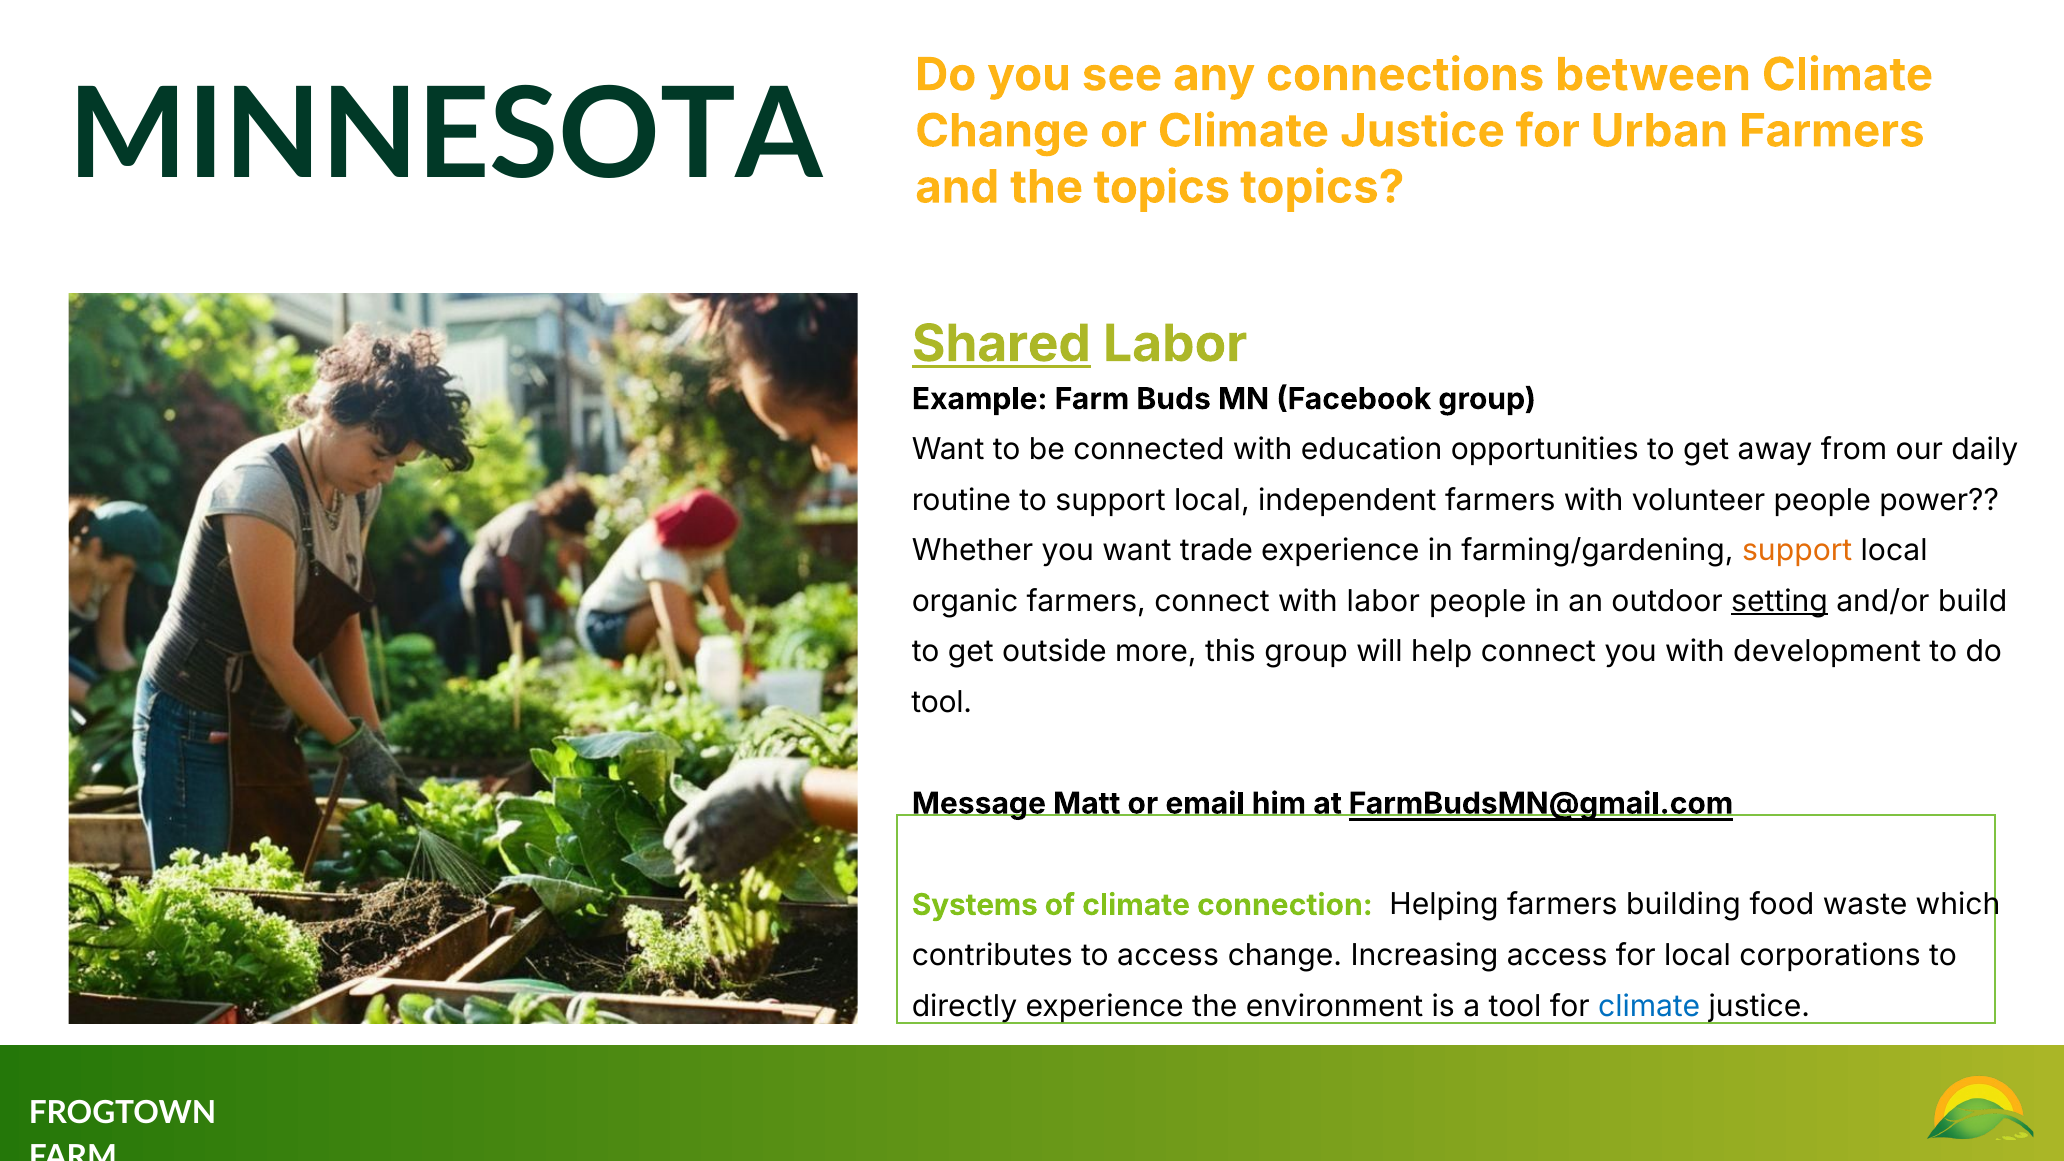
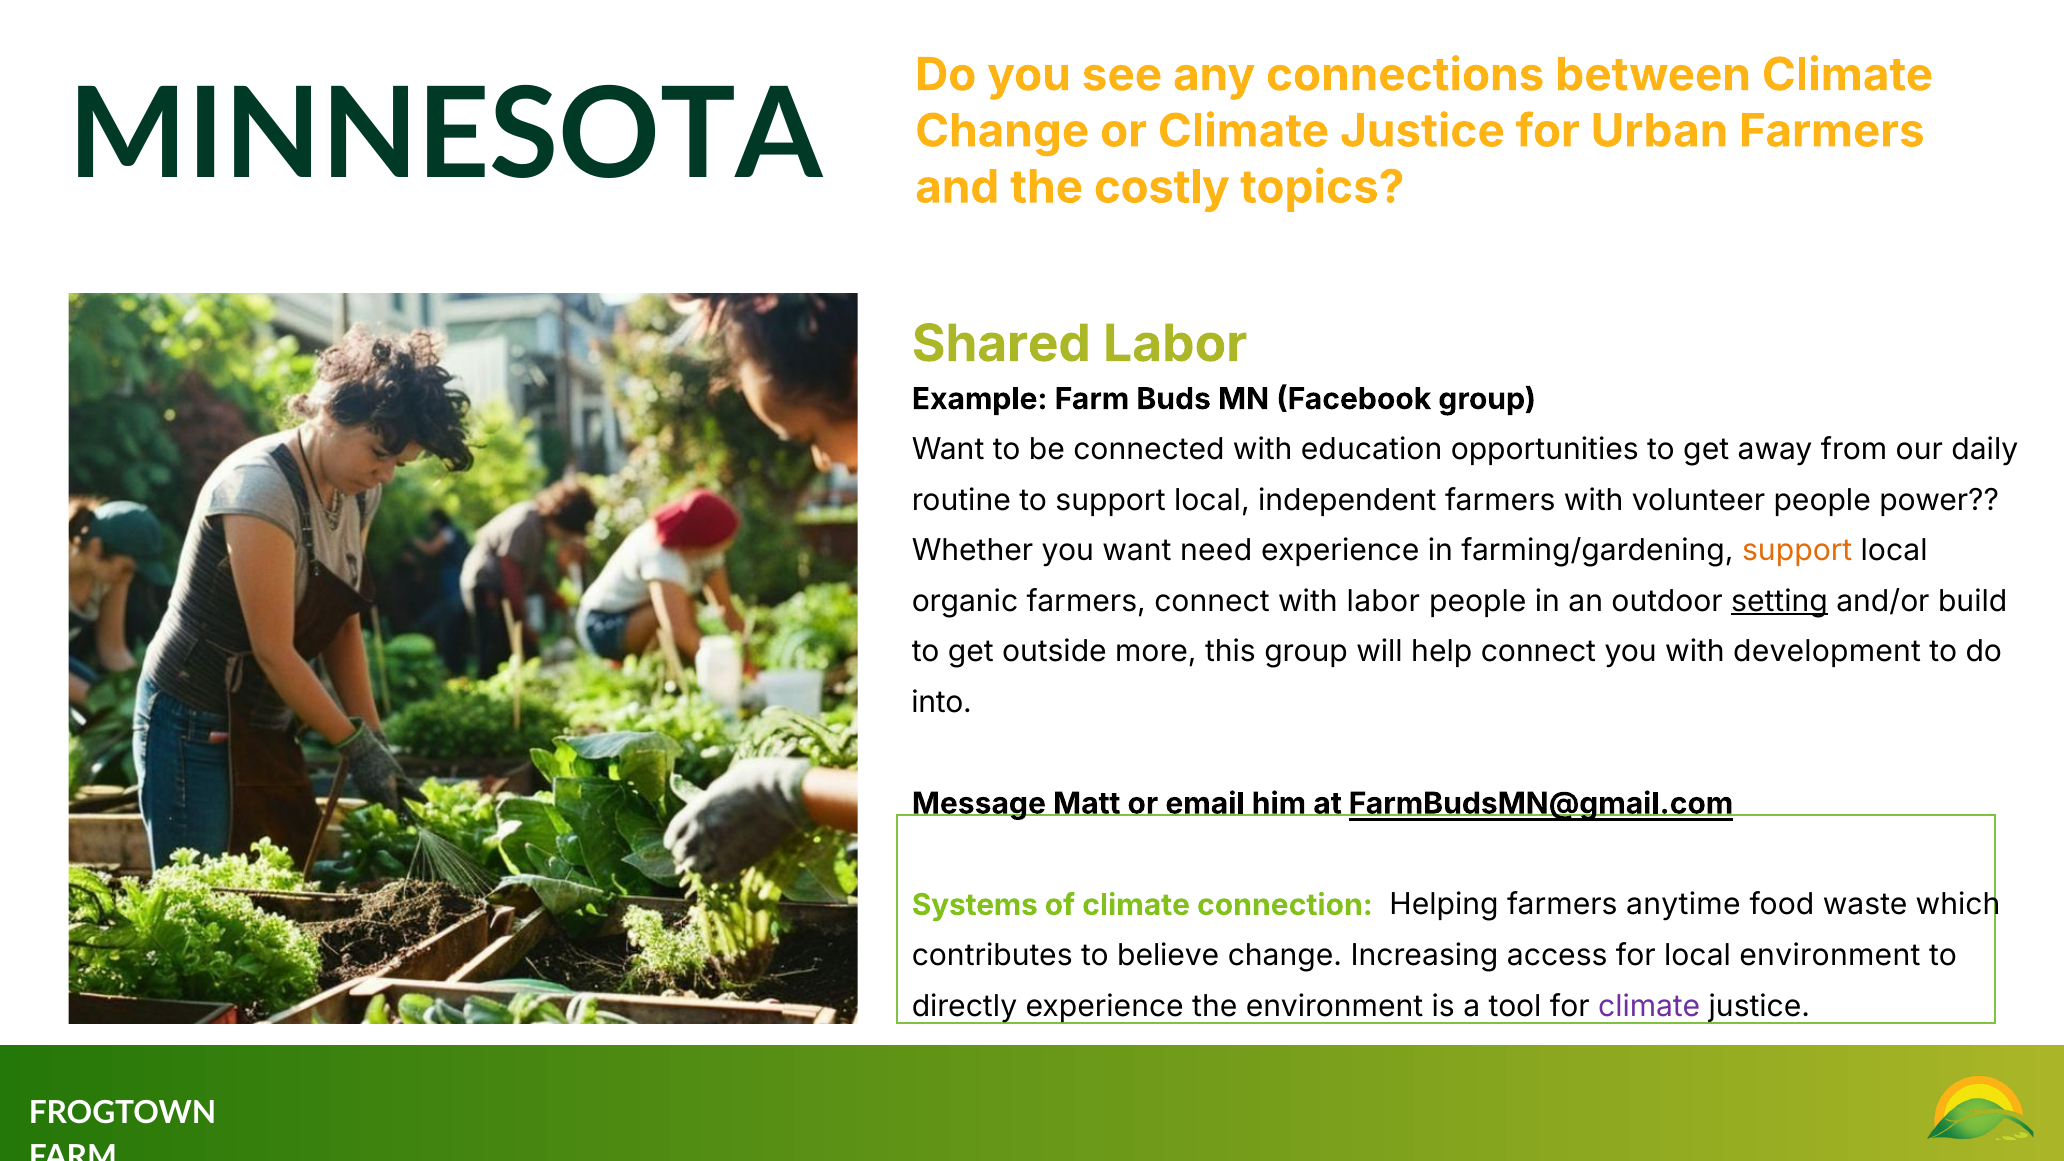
the topics: topics -> costly (1162, 187)
Shared underline: present -> none (1001, 344)
trade: trade -> need (1216, 551)
tool: tool -> into (942, 702)
building: building -> anytime (1683, 905)
to access: access -> believe (1168, 956)
local corporations: corporations -> environment (1830, 956)
climate colour: blue -> purple (1649, 1006)
